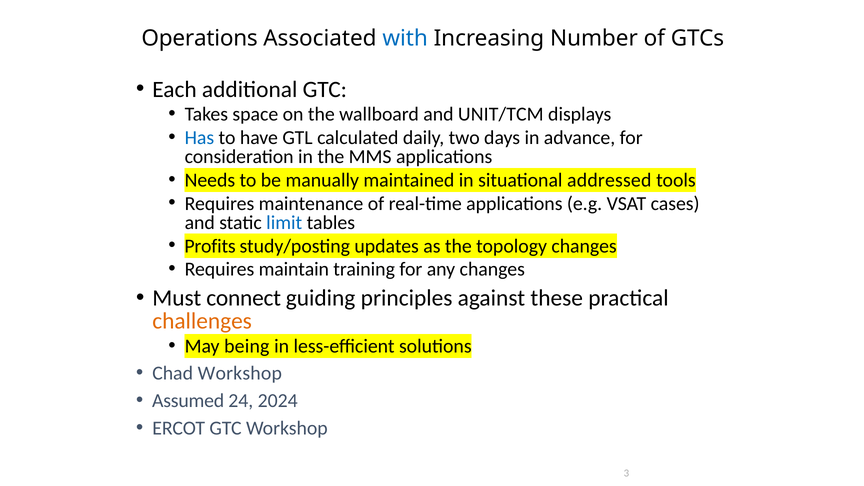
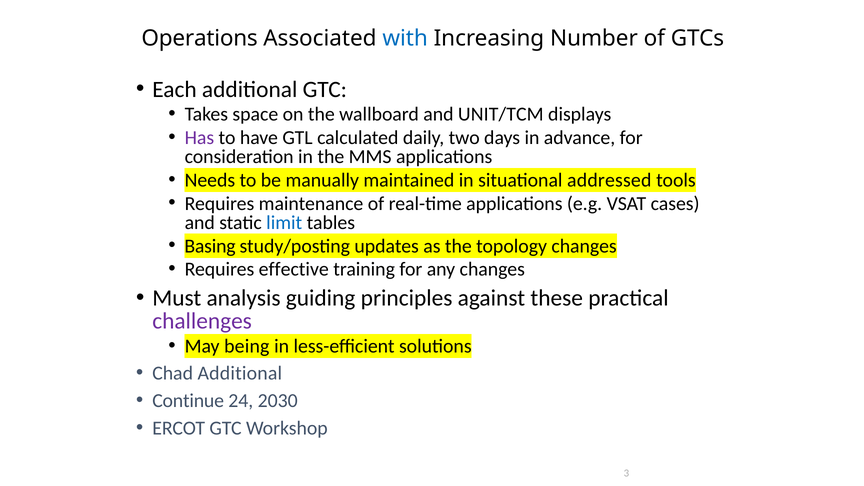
Has colour: blue -> purple (199, 138)
Profits: Profits -> Basing (210, 246)
maintain: maintain -> effective (294, 269)
connect: connect -> analysis (244, 298)
challenges colour: orange -> purple (202, 321)
Chad Workshop: Workshop -> Additional (240, 373)
Assumed: Assumed -> Continue (188, 401)
2024: 2024 -> 2030 (278, 401)
